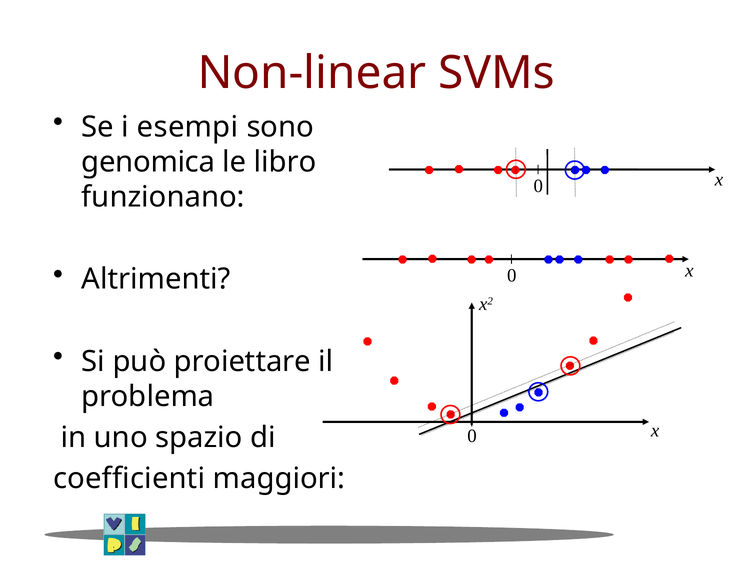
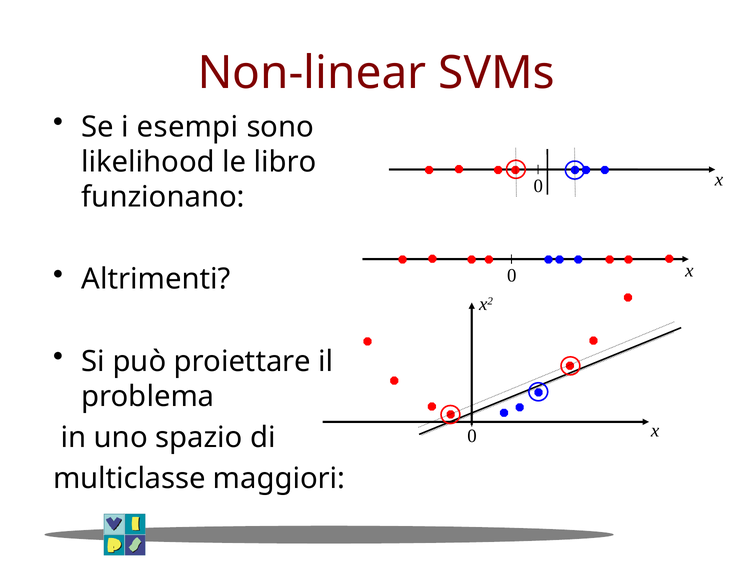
genomica: genomica -> likelihood (148, 162)
coefficienti: coefficienti -> multiclasse (129, 478)
